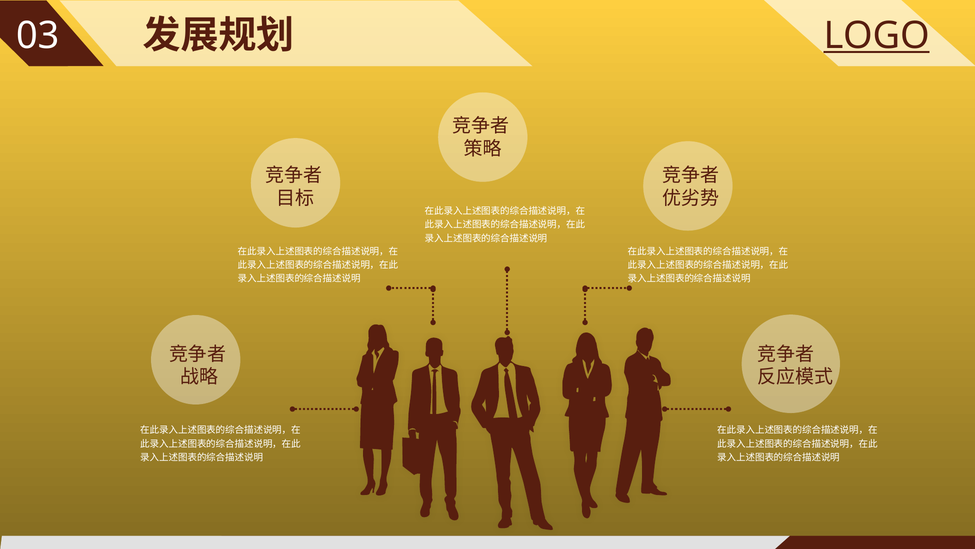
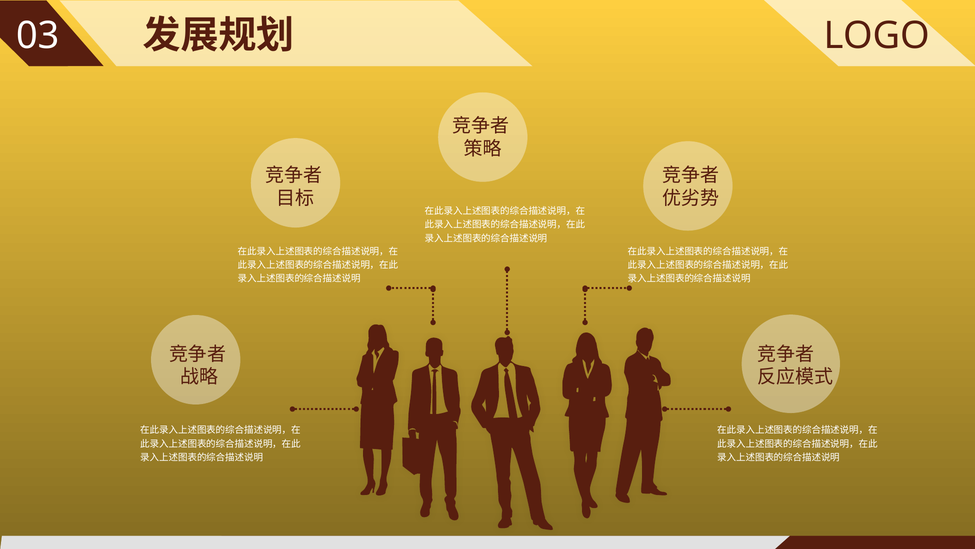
LOGO underline: present -> none (877, 36)
